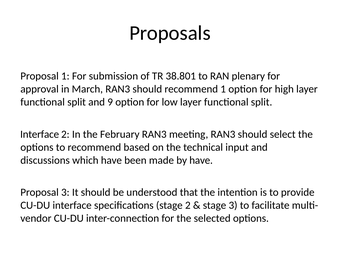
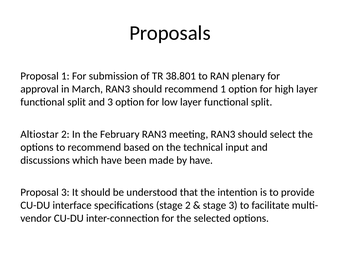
and 9: 9 -> 3 (110, 102)
Interface: Interface -> Altiostar (40, 134)
